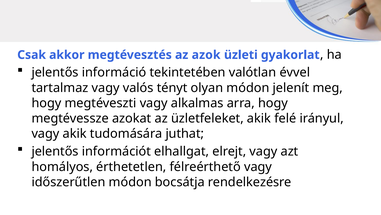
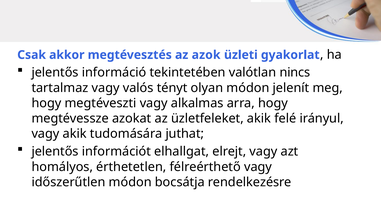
évvel: évvel -> nincs (295, 72)
